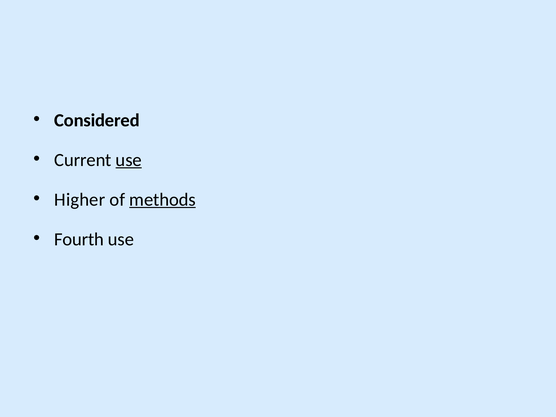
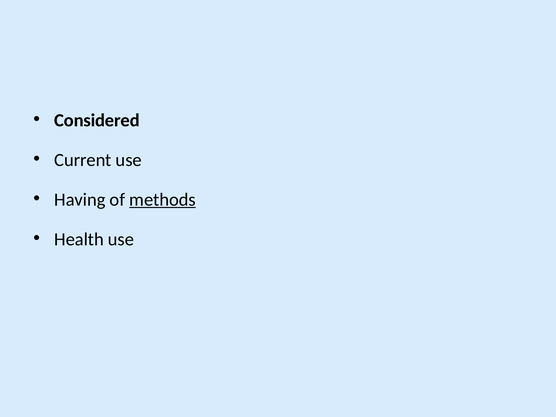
use underline: present -> none (129, 160)
Higher: Higher -> Having (80, 200)
Fourth: Fourth -> Health (79, 239)
